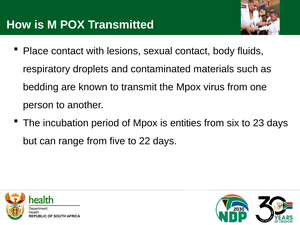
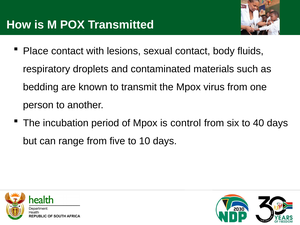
entities: entities -> control (186, 123)
23: 23 -> 40 (259, 123)
22: 22 -> 10 (145, 141)
